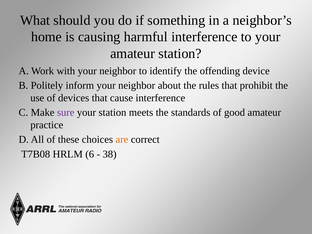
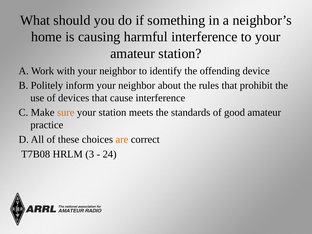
sure colour: purple -> orange (66, 112)
6: 6 -> 3 (90, 154)
38: 38 -> 24 (110, 154)
